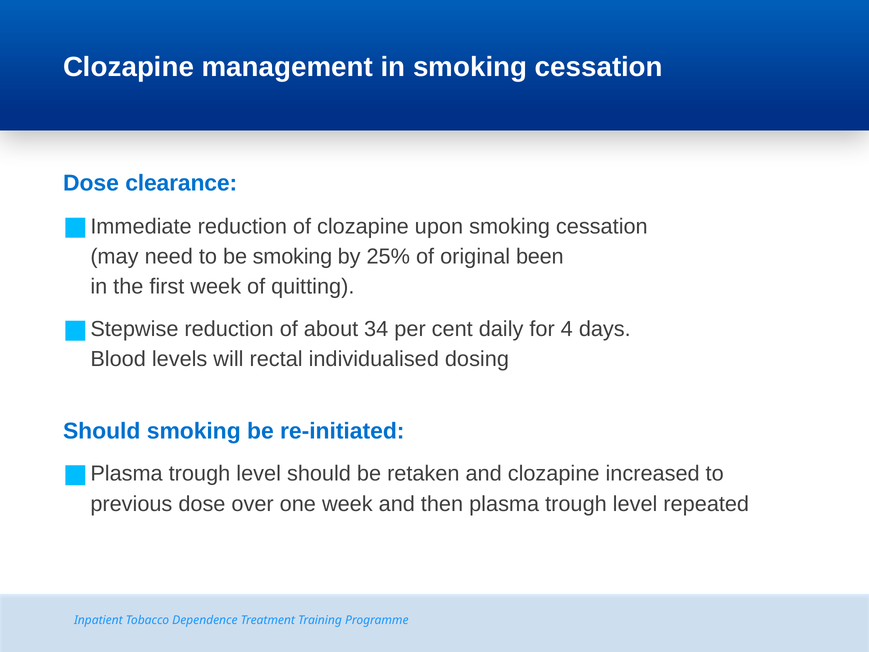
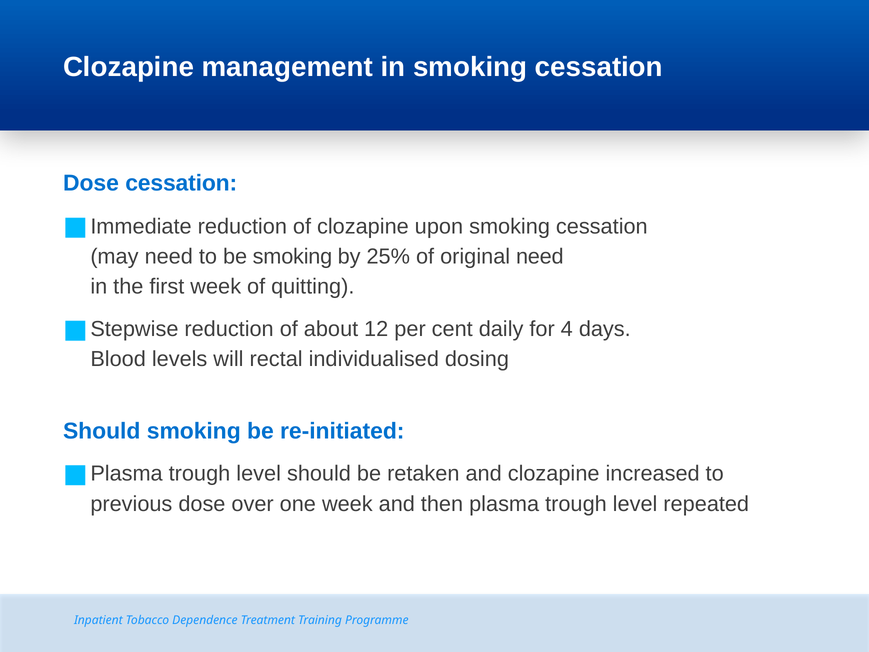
Dose clearance: clearance -> cessation (181, 183)
original been: been -> need (540, 256)
34: 34 -> 12 (376, 329)
